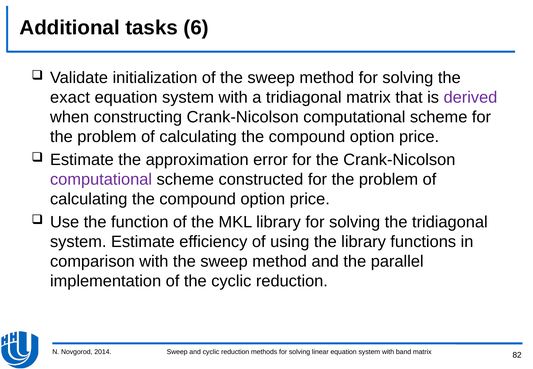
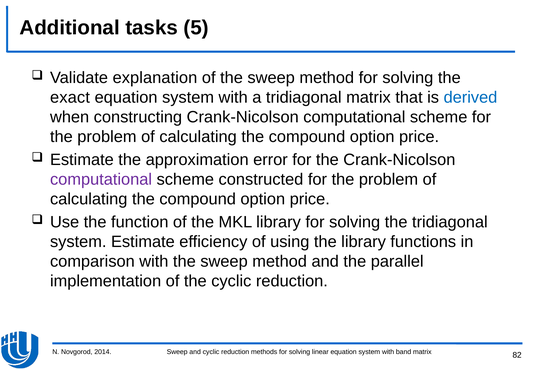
6: 6 -> 5 (196, 28)
initialization: initialization -> explanation (155, 78)
derived colour: purple -> blue (470, 98)
